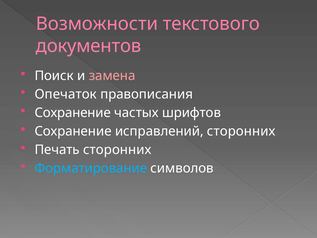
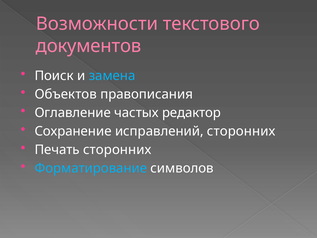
замена colour: pink -> light blue (112, 76)
Опечаток: Опечаток -> Объектов (66, 94)
Сохранение: Сохранение -> Оглавление (73, 113)
шрифтов: шрифтов -> редактор (192, 113)
